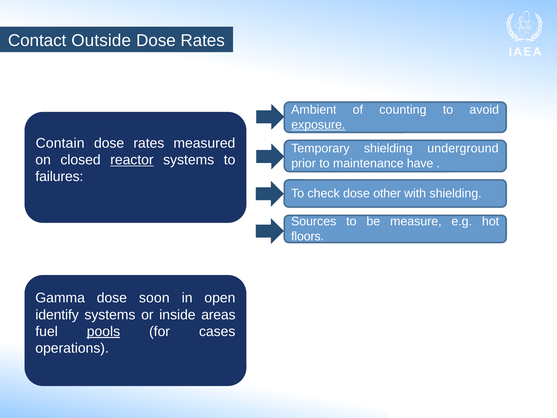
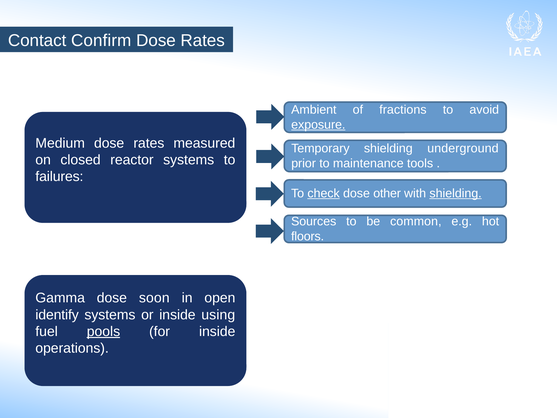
Outside: Outside -> Confirm (101, 41)
counting: counting -> fractions (403, 110)
Contain: Contain -> Medium (60, 143)
reactor underline: present -> none (132, 160)
have: have -> tools (420, 163)
check underline: none -> present (324, 193)
shielding underline: none -> present (456, 193)
measure: measure -> common (416, 221)
areas: areas -> using (218, 315)
for cases: cases -> inside (217, 331)
